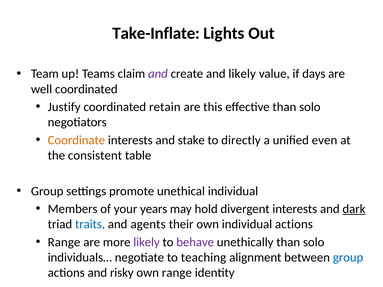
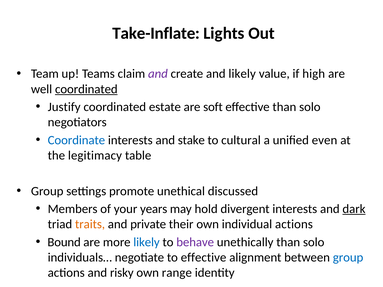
days: days -> high (314, 74)
coordinated underline: none -> present (86, 89)
retain: retain -> estate (165, 107)
this: this -> soft (213, 107)
Coordinate colour: orange -> blue (76, 140)
directly: directly -> cultural (241, 140)
consistent: consistent -> legitimacy (95, 156)
unethical individual: individual -> discussed (233, 191)
traits colour: blue -> orange (90, 224)
agents: agents -> private (148, 224)
Range: Range -> Bound (64, 242)
likely colour: purple -> blue (147, 242)
to teaching: teaching -> effective (204, 258)
